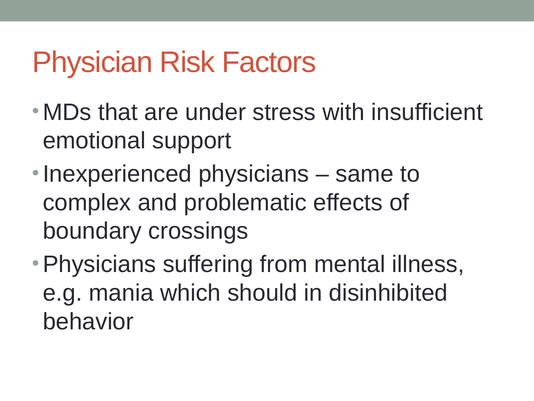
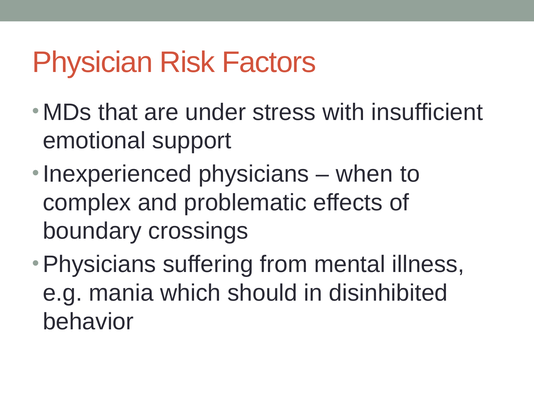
same: same -> when (364, 174)
